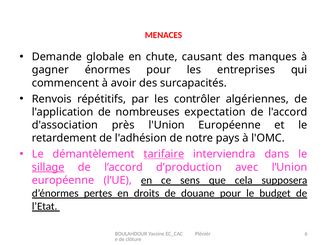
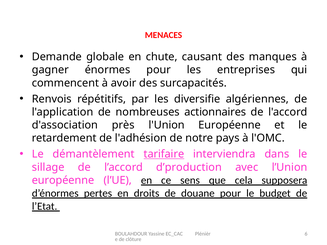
contrôler: contrôler -> diversifie (197, 99)
expectation: expectation -> actionnaires (215, 112)
sillage underline: present -> none (48, 167)
